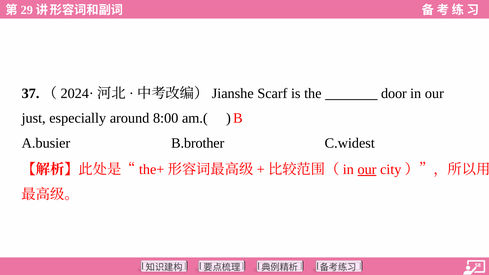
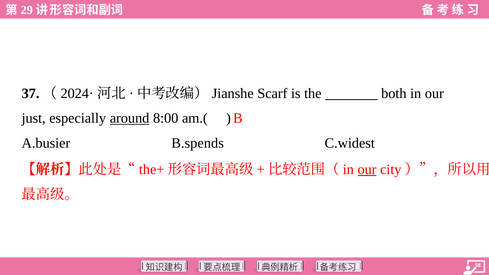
door: door -> both (394, 93)
around underline: none -> present (130, 118)
B.brother: B.brother -> B.spends (198, 143)
